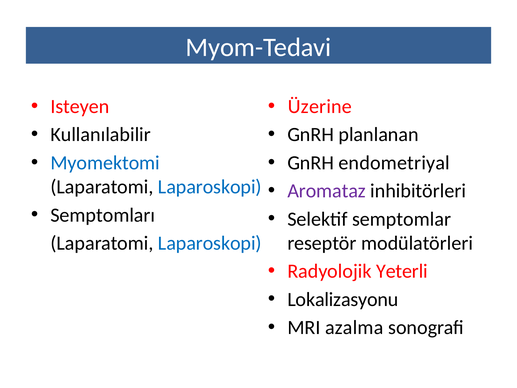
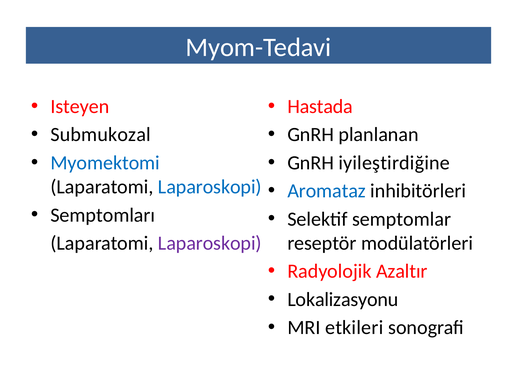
Üzerine: Üzerine -> Hastada (320, 106)
Kullanılabilir: Kullanılabilir -> Submukozal (101, 135)
endometriyal: endometriyal -> iyileştirdiğine (394, 163)
Aromataz colour: purple -> blue (327, 191)
Laparoskopi colour: blue -> purple (210, 243)
Yeterli: Yeterli -> Azaltır (402, 271)
azalma: azalma -> etkileri (354, 327)
